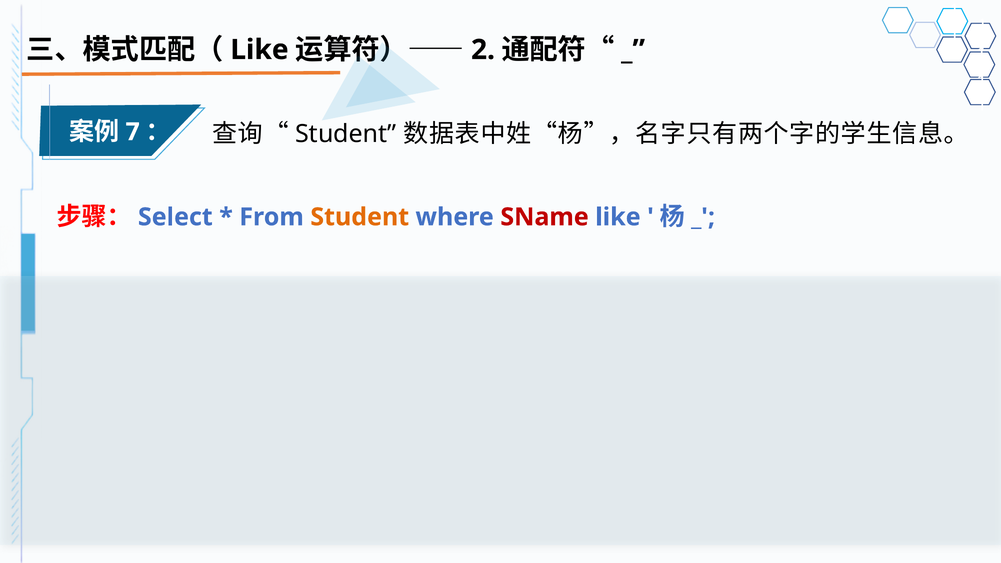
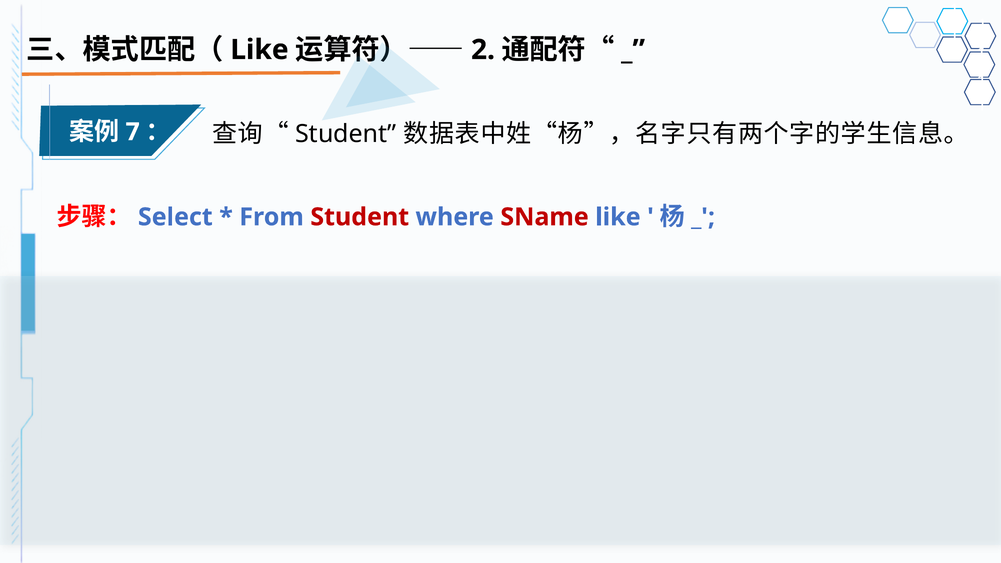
Student colour: orange -> red (360, 217)
